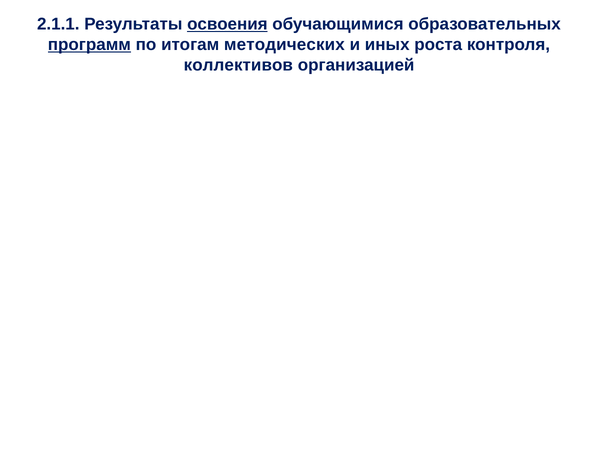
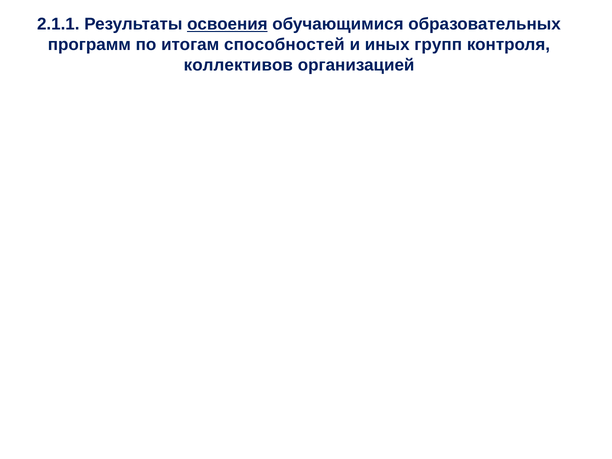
программ underline: present -> none (89, 45)
методических: методических -> способностей (284, 45)
роста: роста -> групп (438, 45)
